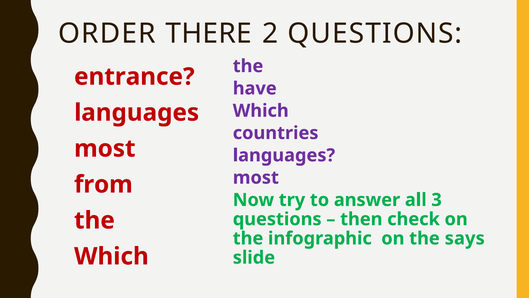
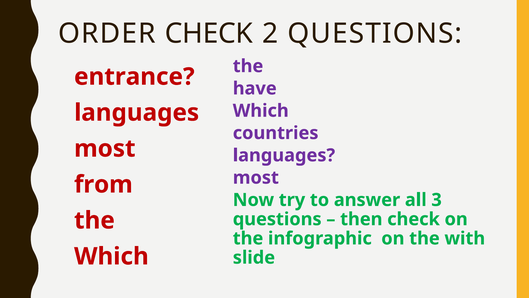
ORDER THERE: THERE -> CHECK (209, 34)
says: says -> with (465, 238)
